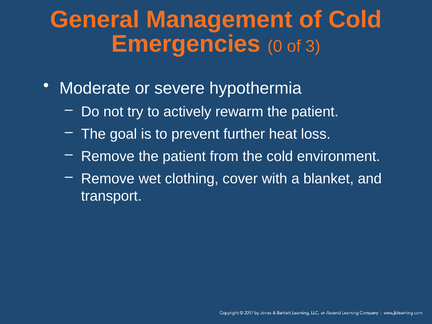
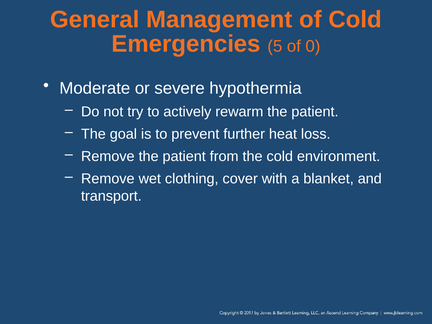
0: 0 -> 5 (275, 46)
3: 3 -> 0 (313, 46)
